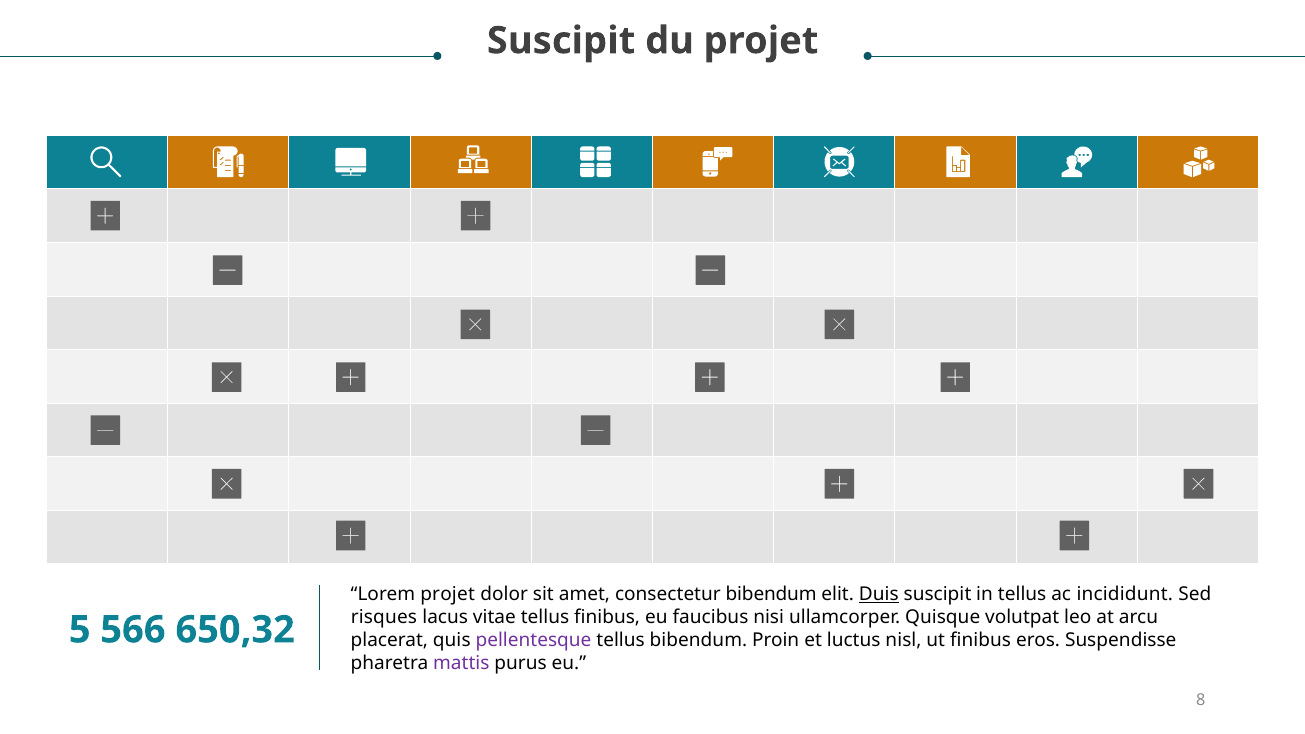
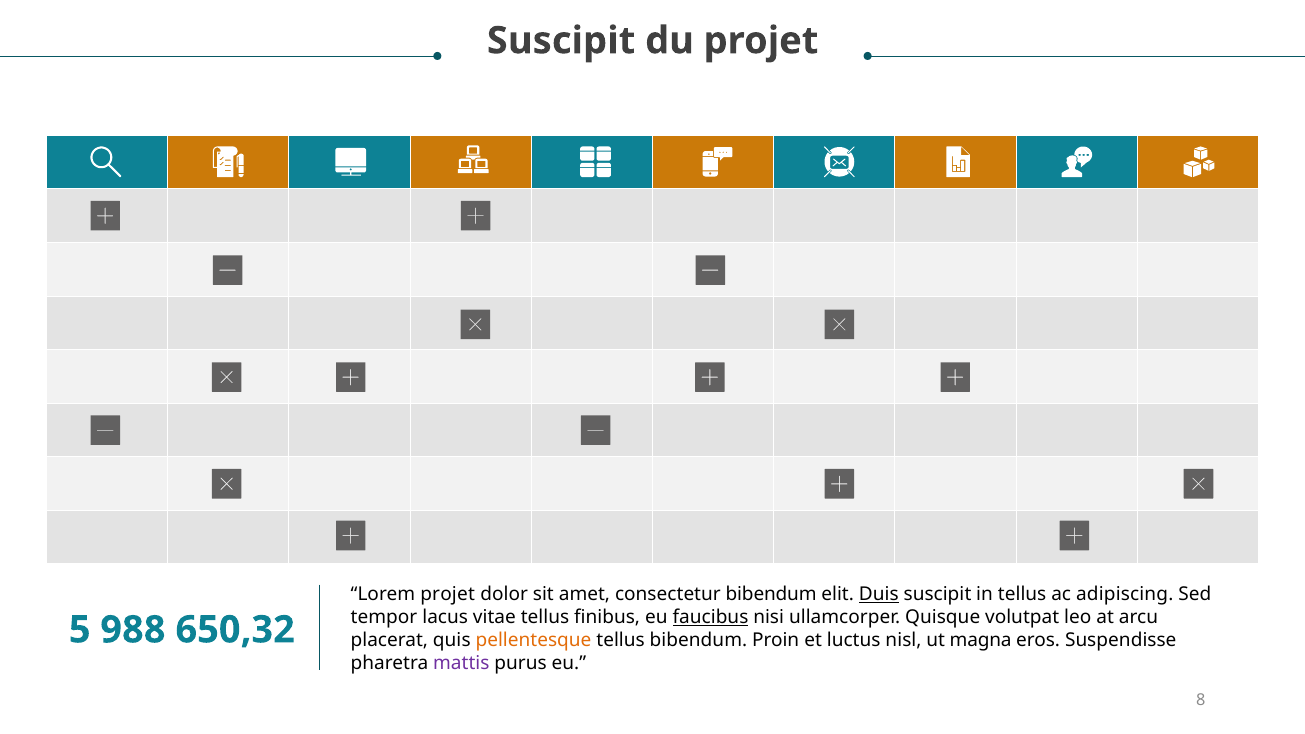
incididunt: incididunt -> adipiscing (1125, 594)
risques: risques -> tempor (384, 617)
faucibus underline: none -> present (711, 617)
566: 566 -> 988 (133, 630)
pellentesque colour: purple -> orange (533, 640)
ut finibus: finibus -> magna (981, 640)
